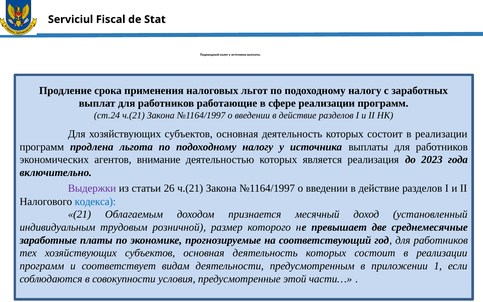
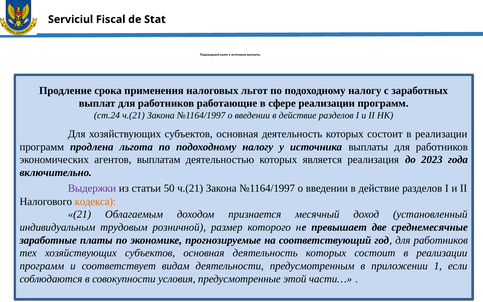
внимание: внимание -> выплатам (159, 160)
26: 26 -> 50 (169, 188)
кодекса colour: blue -> orange (95, 201)
